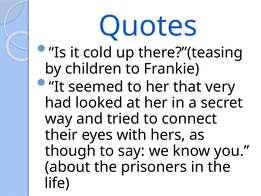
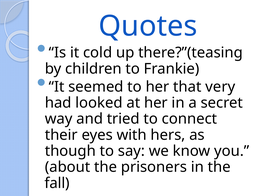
life: life -> fall (57, 183)
